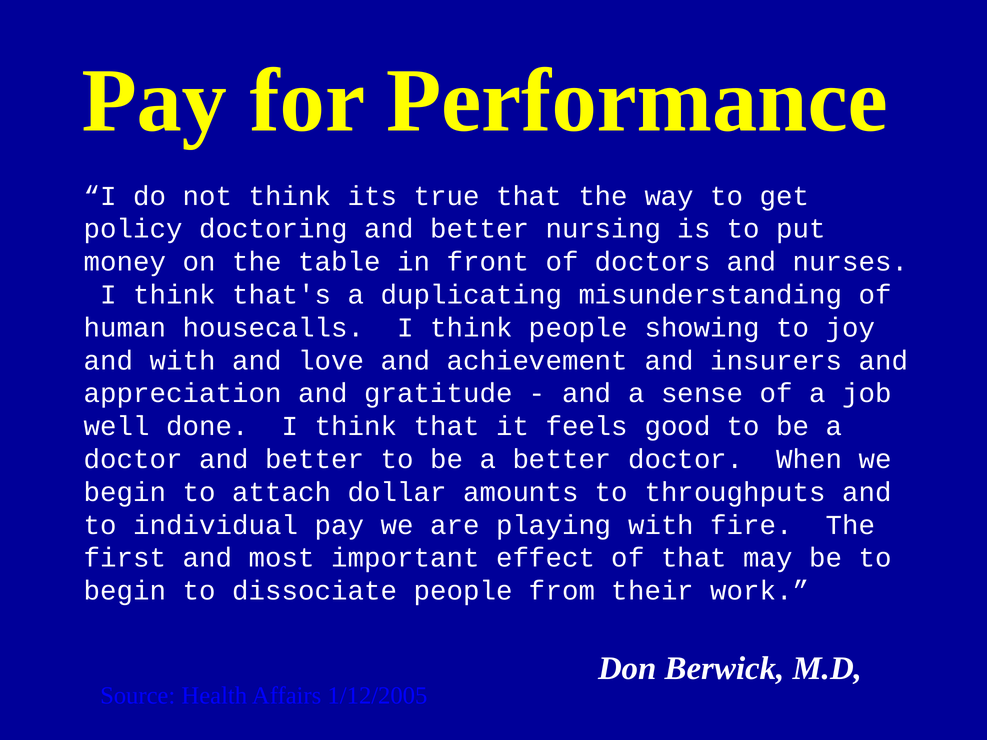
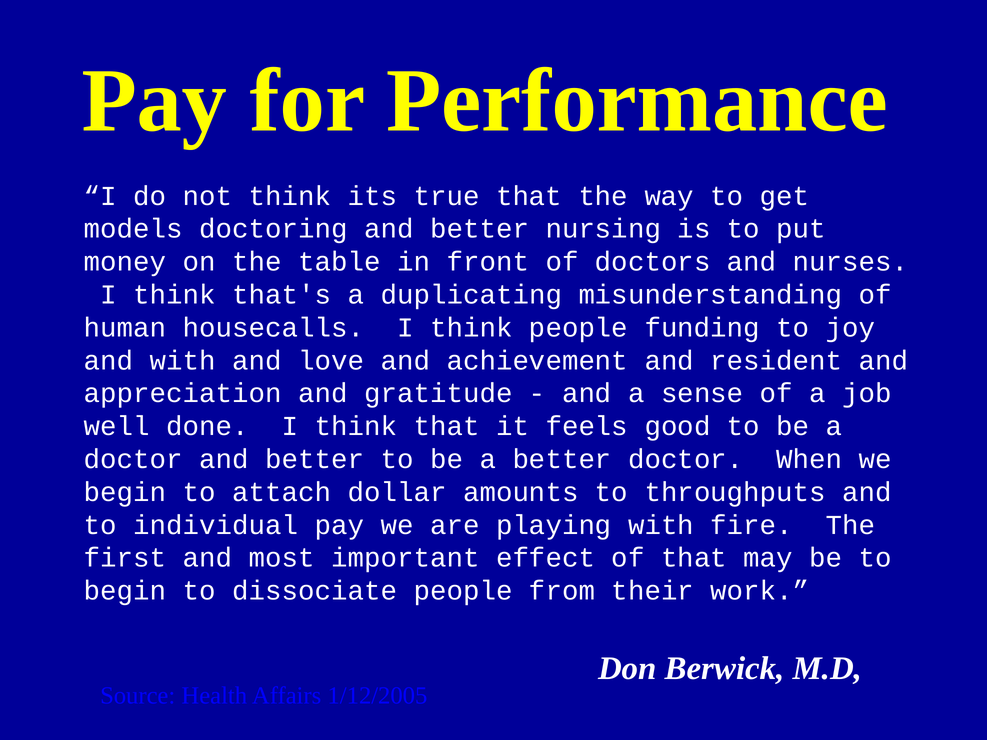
policy: policy -> models (133, 229)
showing: showing -> funding (702, 328)
insurers: insurers -> resident (776, 361)
